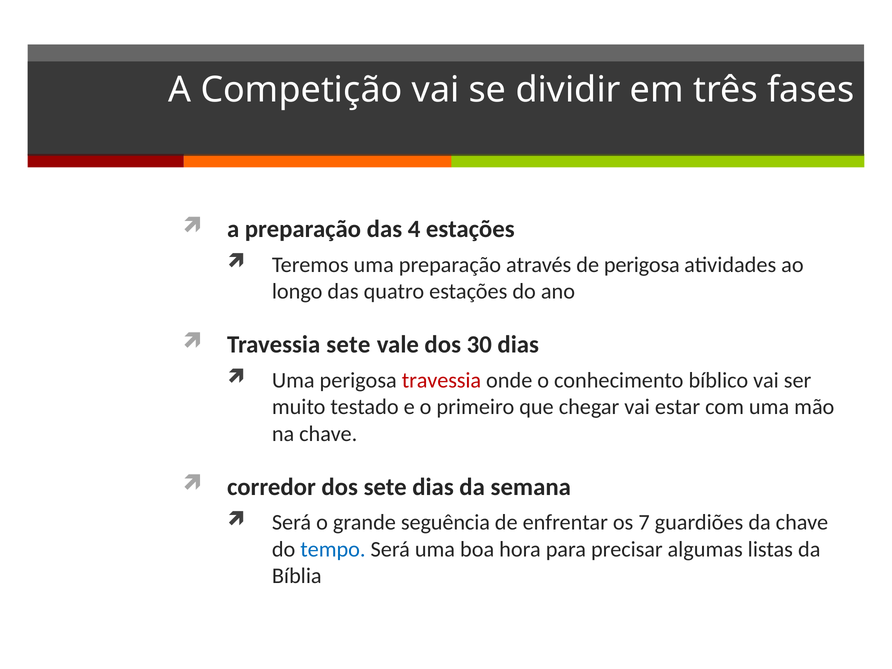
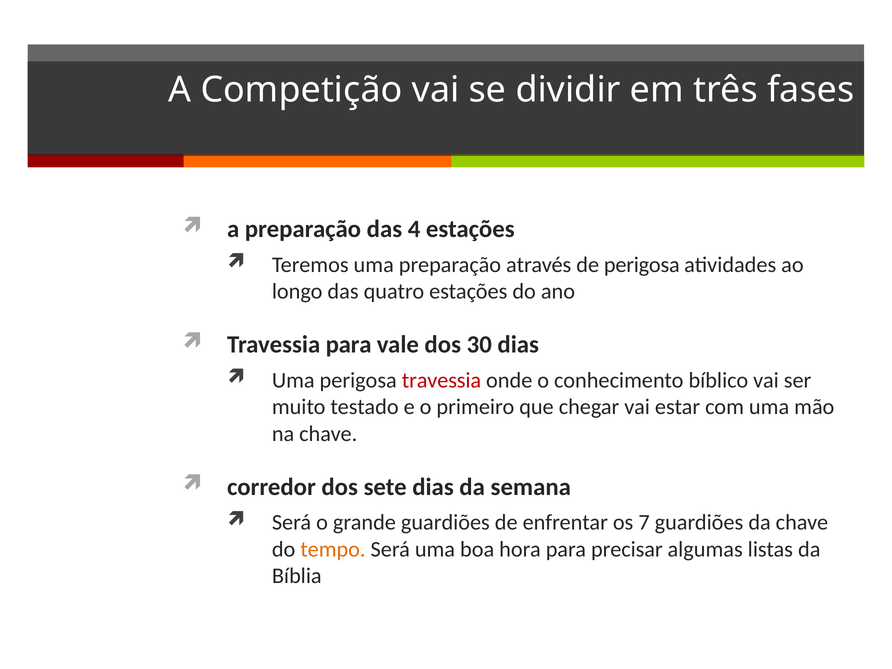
Travessia sete: sete -> para (349, 345)
grande seguência: seguência -> guardiões (445, 523)
tempo colour: blue -> orange (333, 549)
